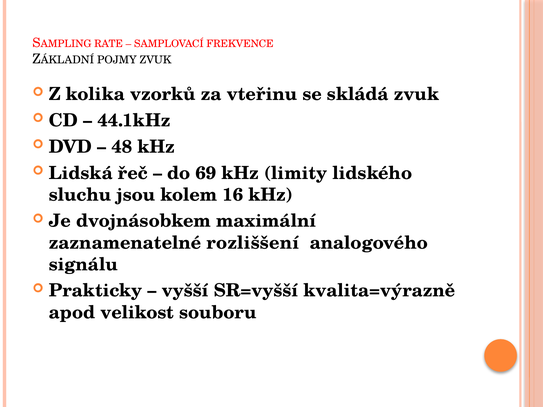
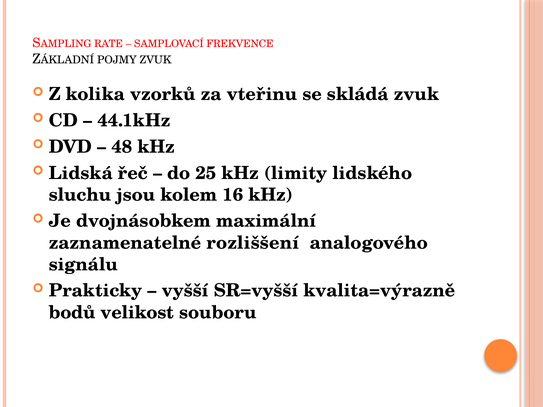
69: 69 -> 25 (206, 173)
apod: apod -> bodů (72, 313)
